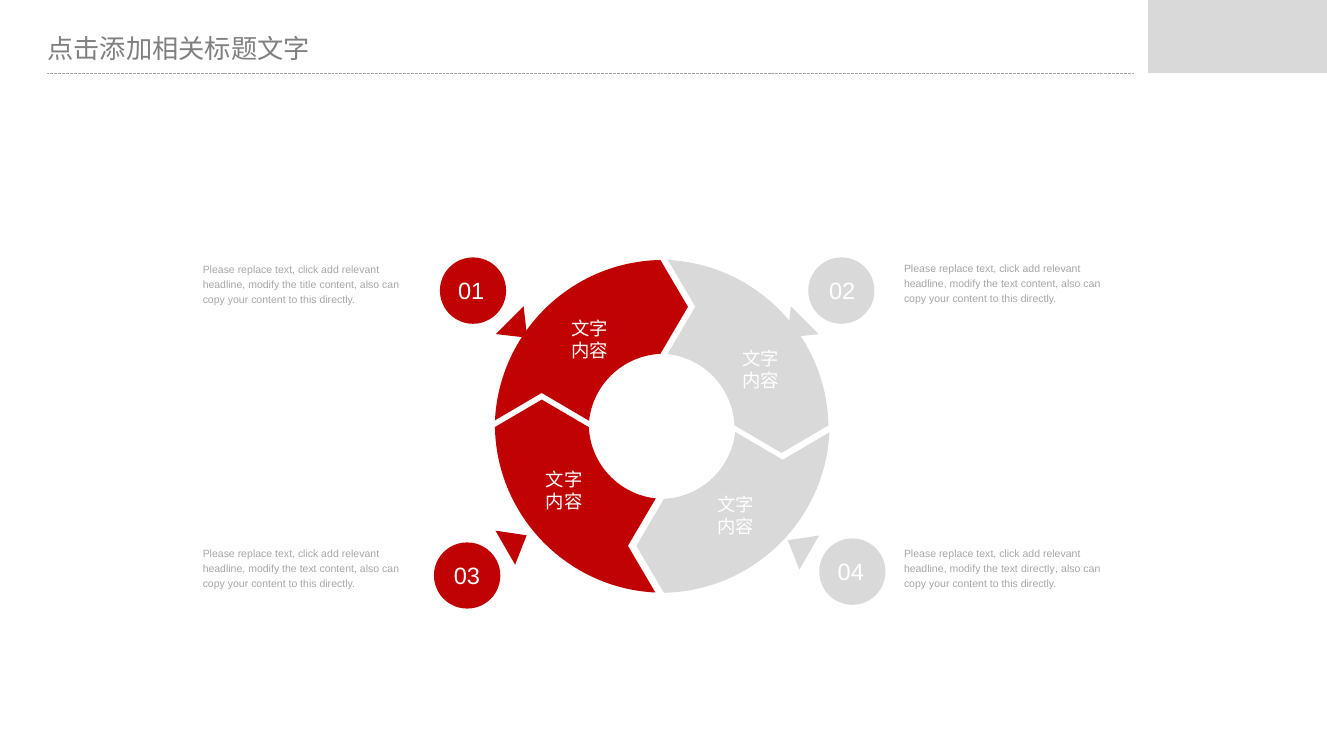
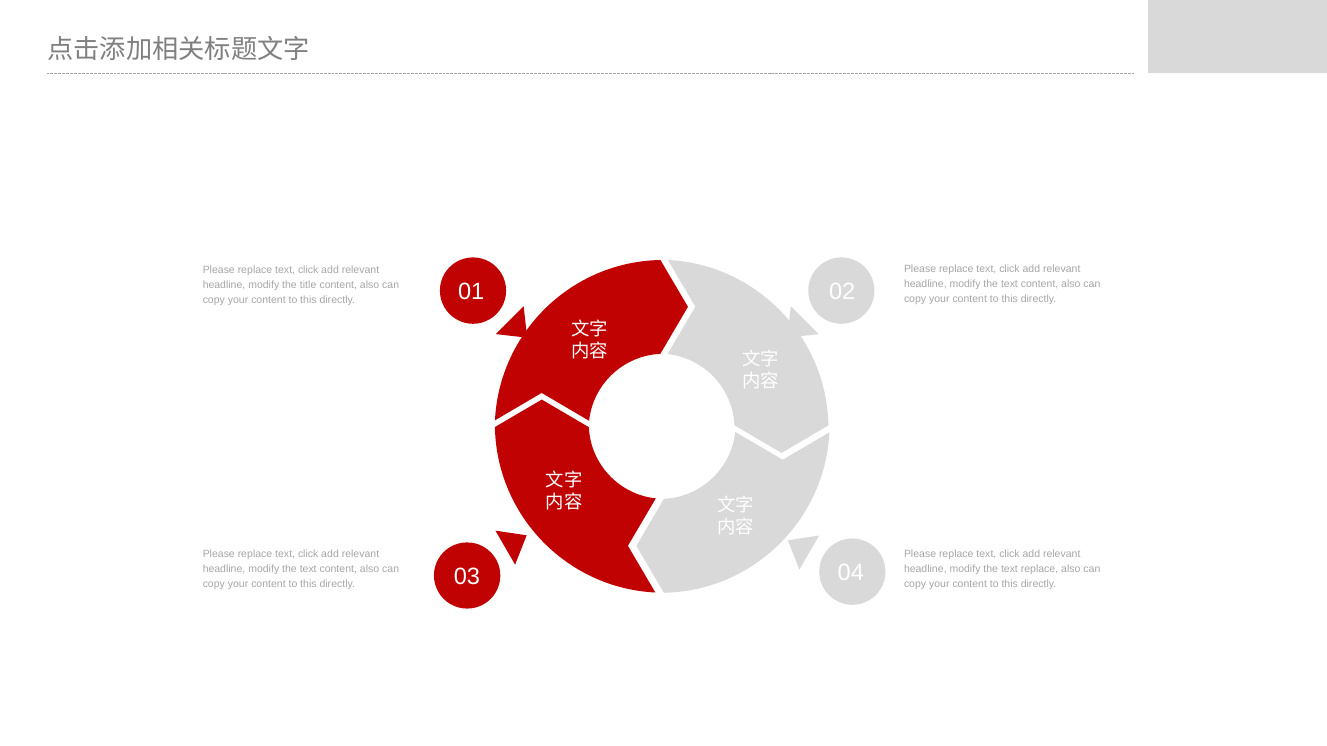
text directly: directly -> replace (1040, 569)
